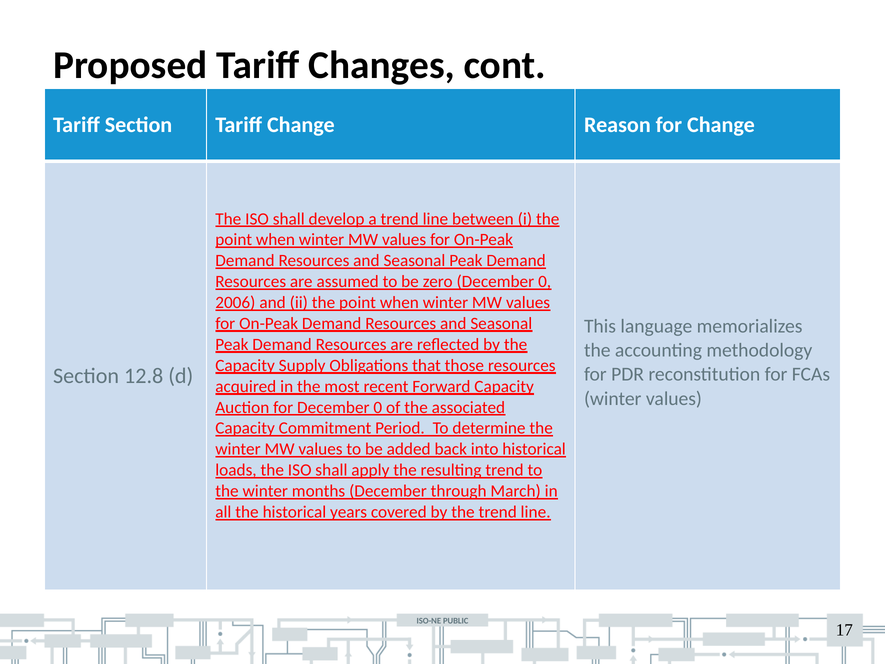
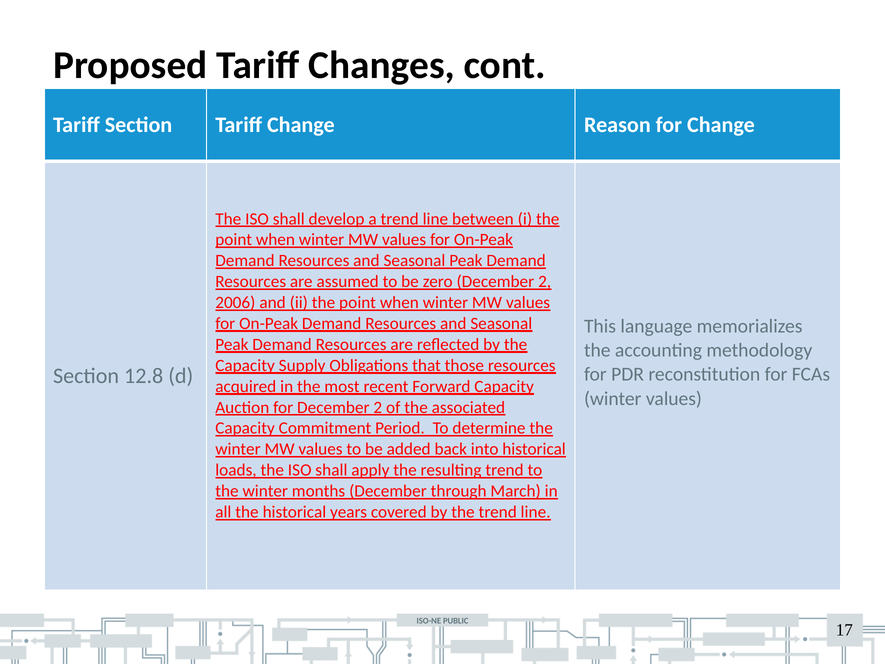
zero December 0: 0 -> 2 (545, 282)
for December 0: 0 -> 2 (378, 407)
